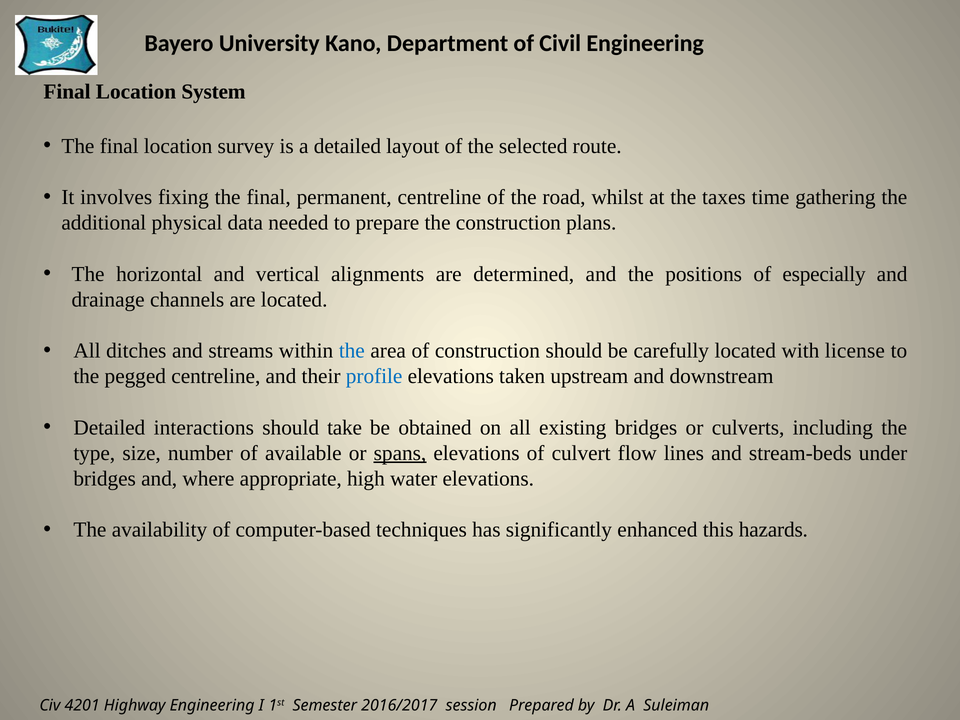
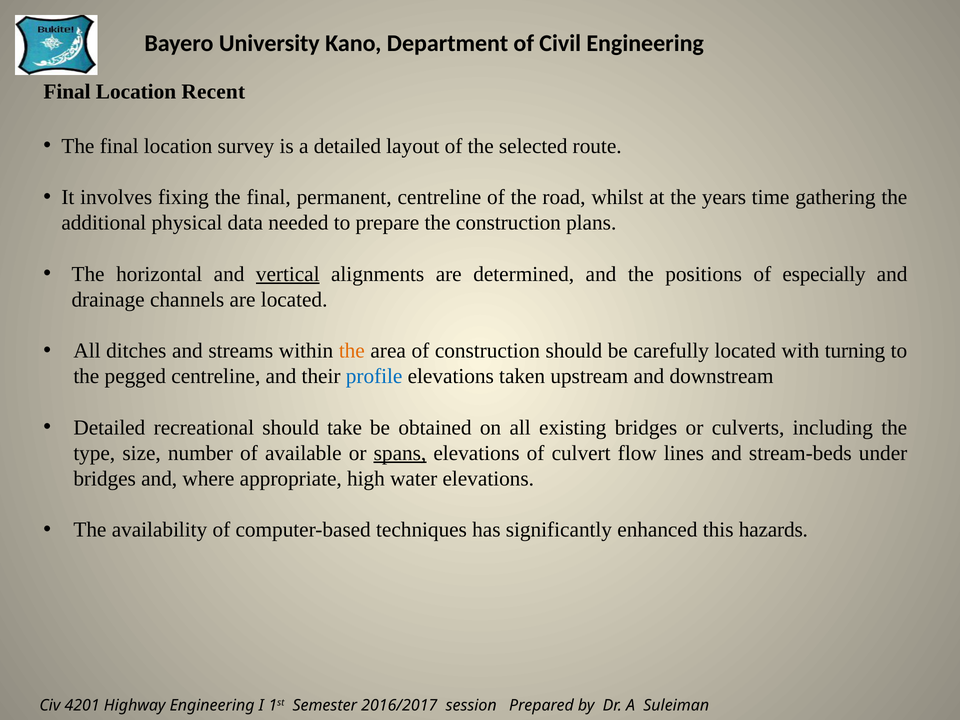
System: System -> Recent (213, 92)
taxes: taxes -> years (724, 197)
vertical underline: none -> present (288, 274)
the colour: blue -> orange (352, 351)
license: license -> turning (855, 351)
interactions: interactions -> recreational (204, 428)
